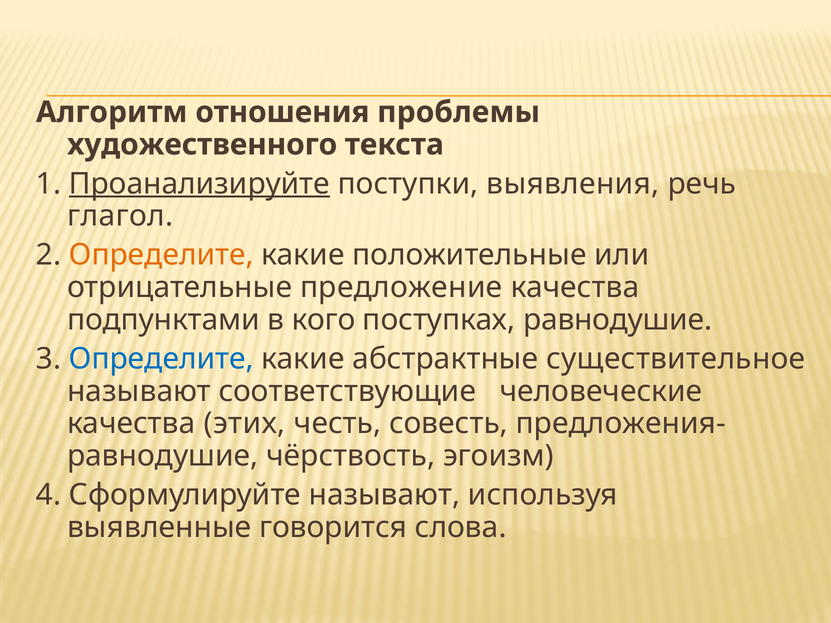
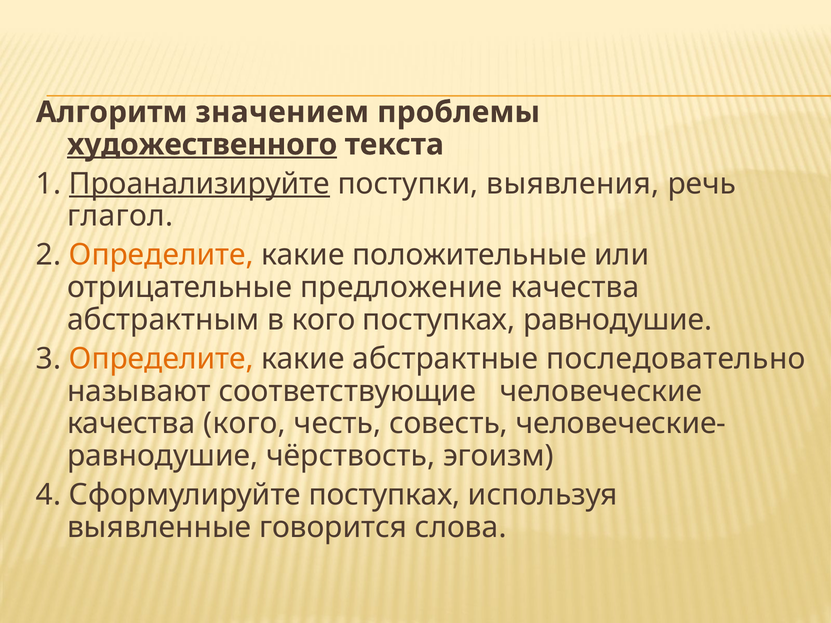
отношения: отношения -> значением (282, 112)
художественного underline: none -> present (202, 145)
подпунктами: подпунктами -> абстрактным (163, 320)
Определите colour: blue -> orange (161, 359)
существительное: существительное -> последовательно (676, 359)
качества этих: этих -> кого (245, 424)
предложения-: предложения- -> человеческие- (621, 424)
Сформулируйте называют: называют -> поступках (385, 495)
